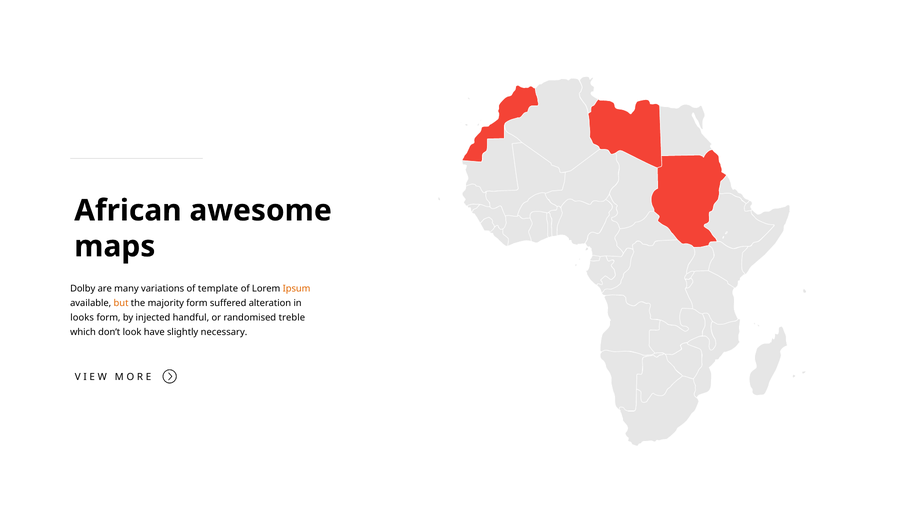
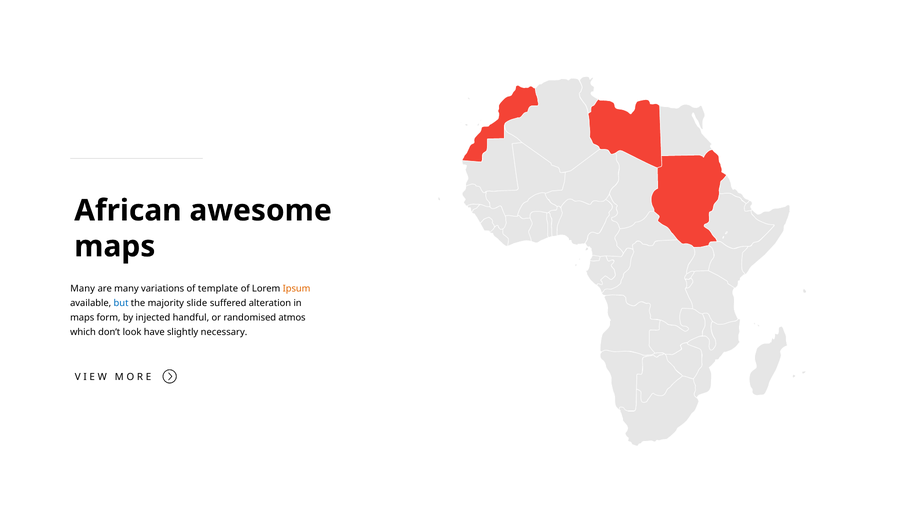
Dolby: Dolby -> Many (83, 289)
but colour: orange -> blue (121, 303)
majority form: form -> slide (197, 303)
looks: looks -> maps (82, 318)
treble: treble -> atmos (292, 318)
